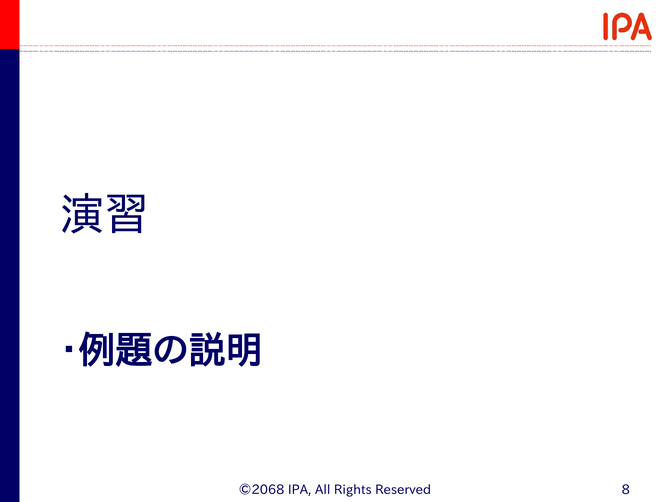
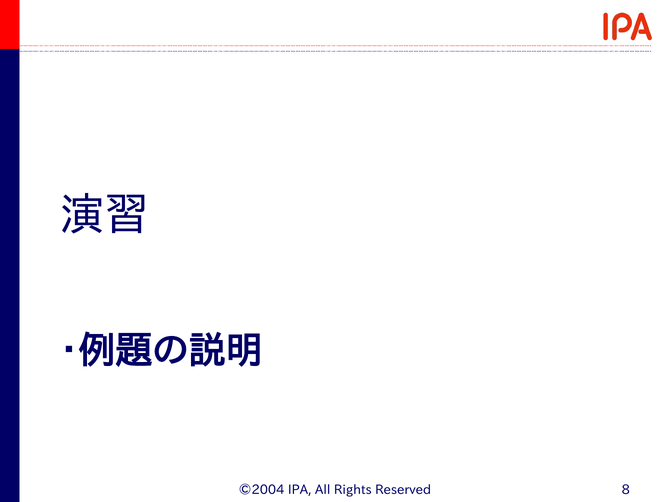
©2068: ©2068 -> ©2004 (261, 490)
